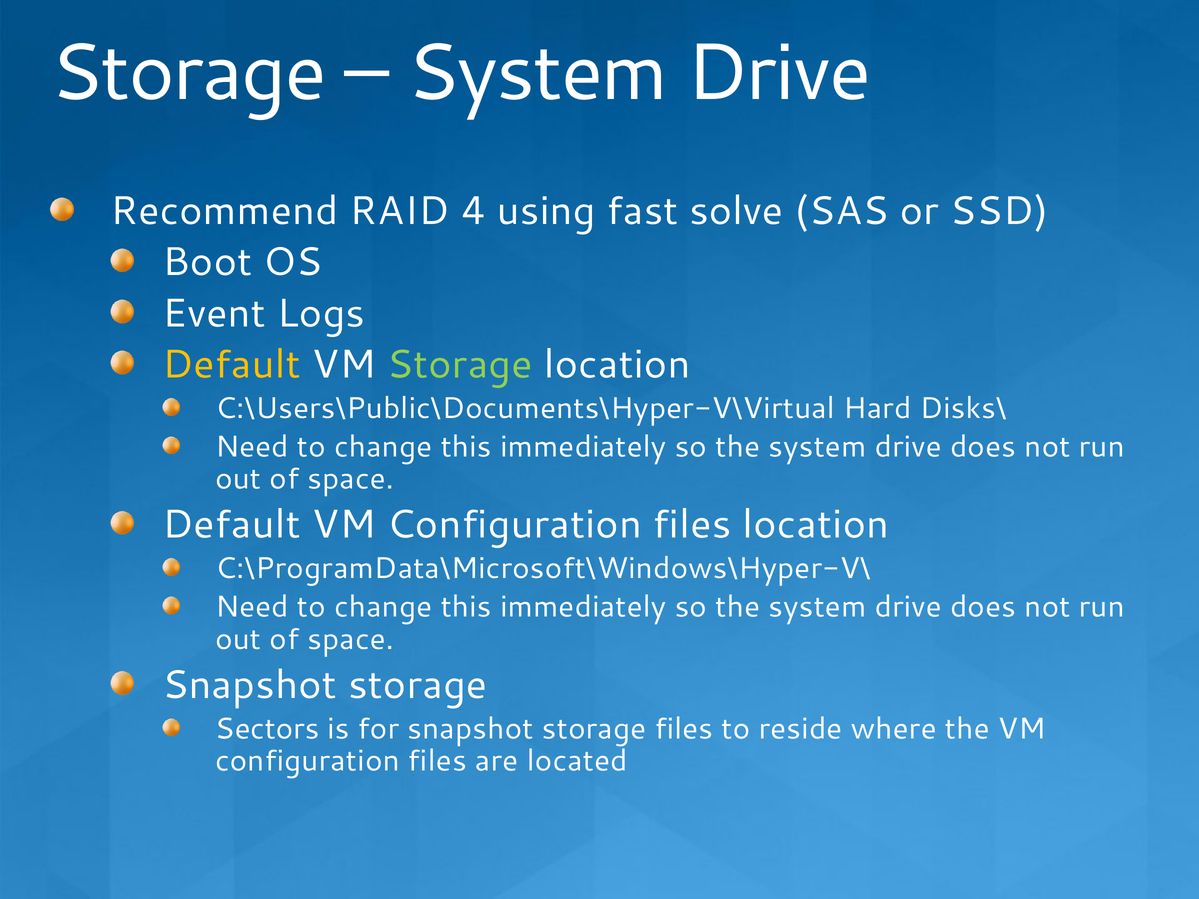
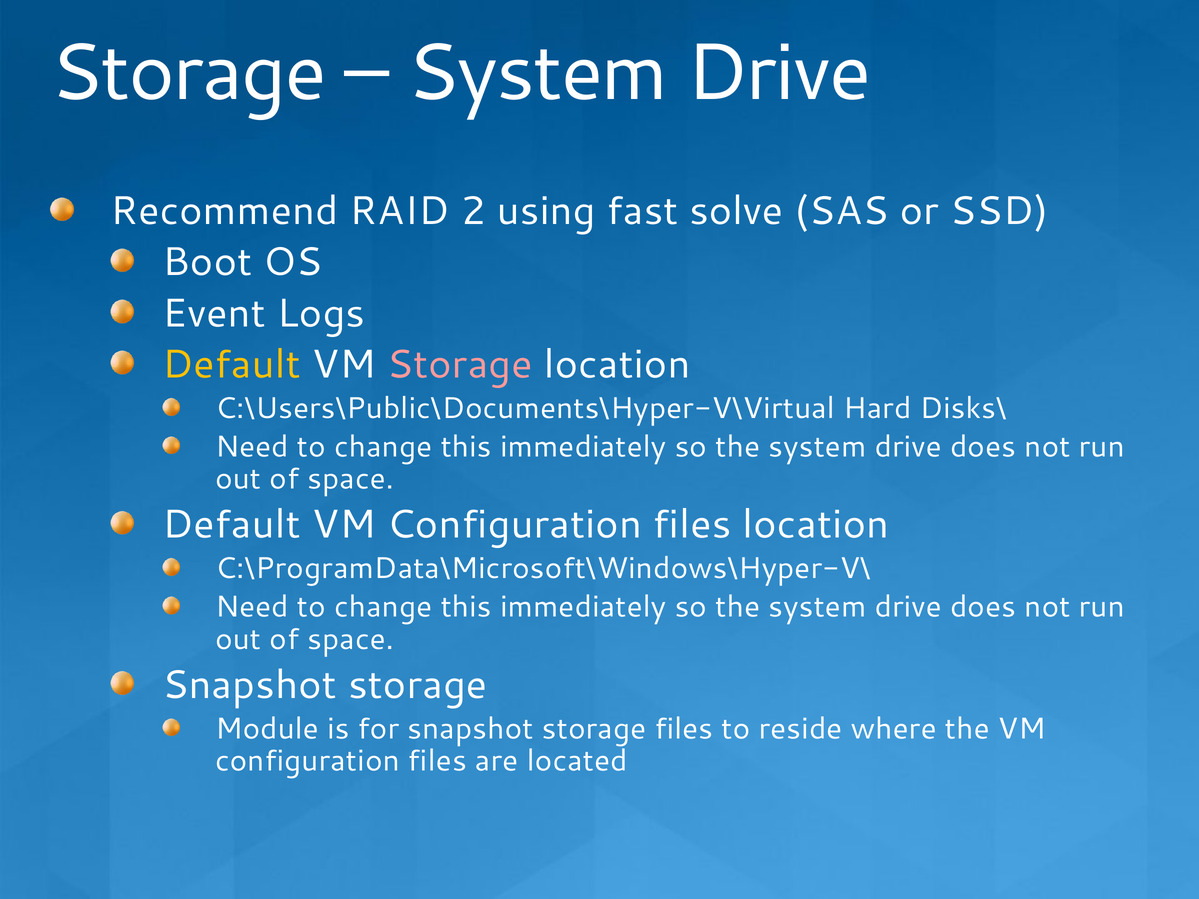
4: 4 -> 2 (473, 211)
Storage colour: light green -> pink (460, 365)
Sectors: Sectors -> Module (267, 729)
